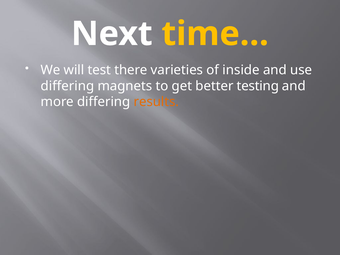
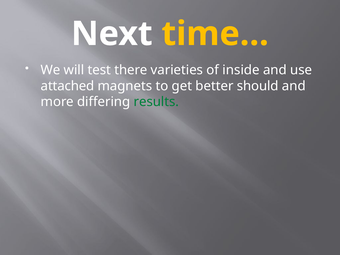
differing: differing -> attached (68, 86)
testing: testing -> should (258, 86)
results colour: orange -> green (156, 102)
